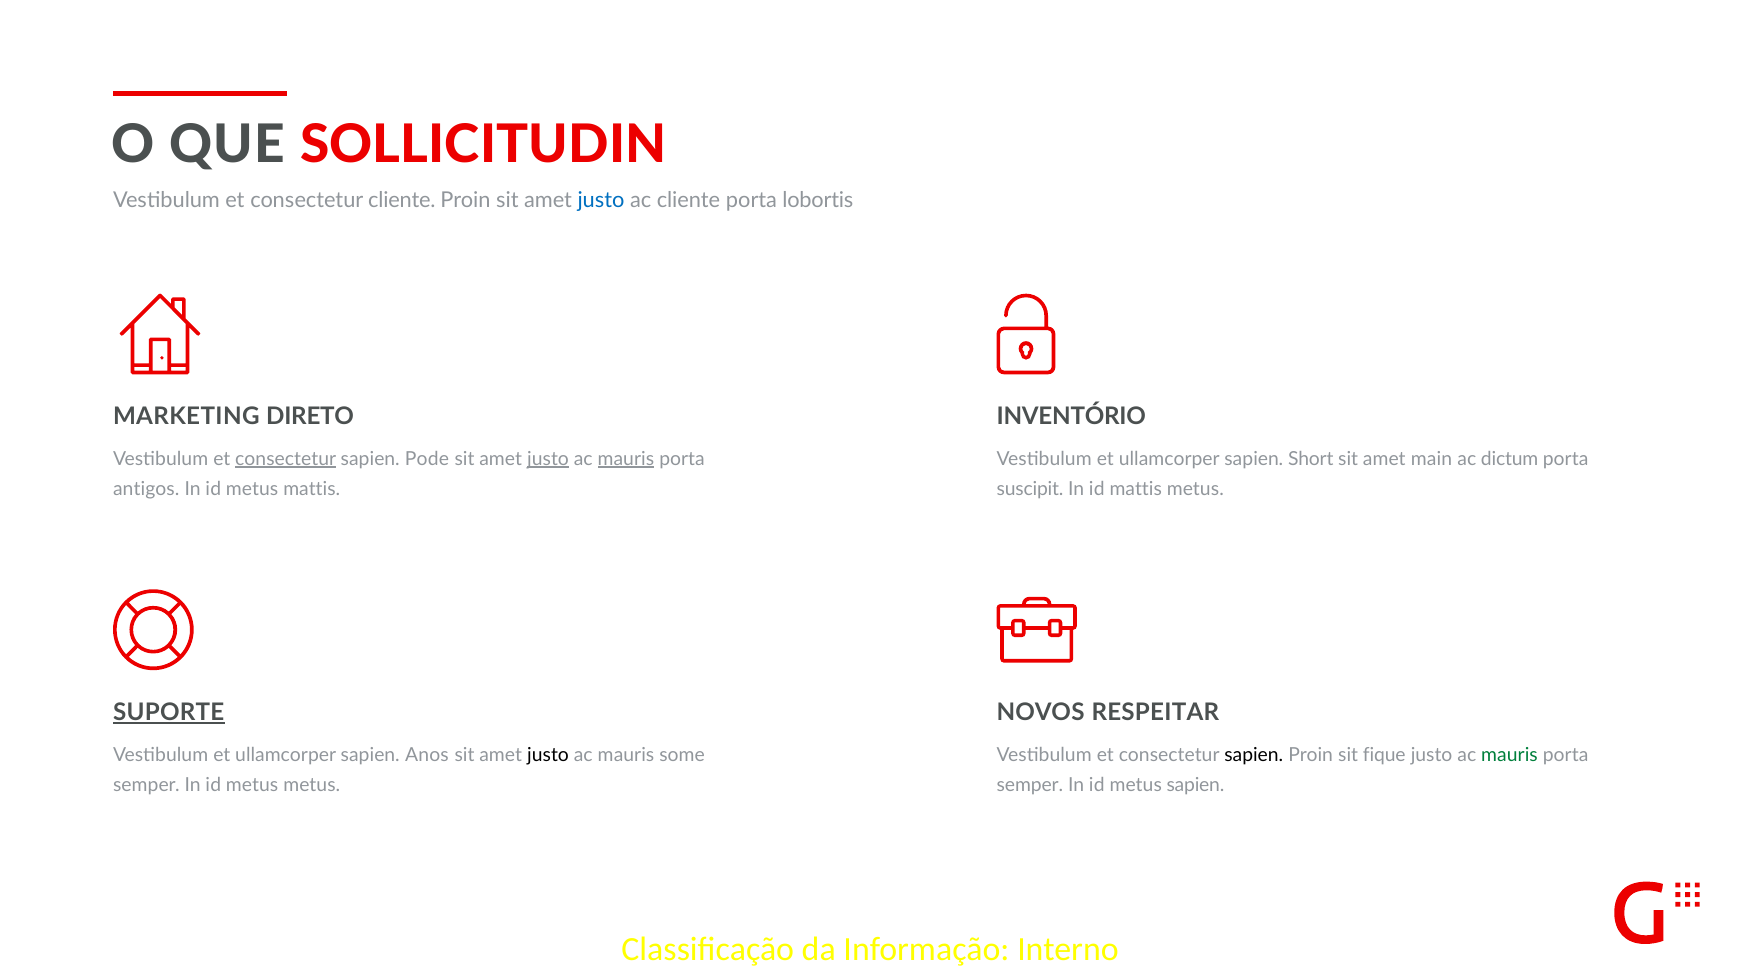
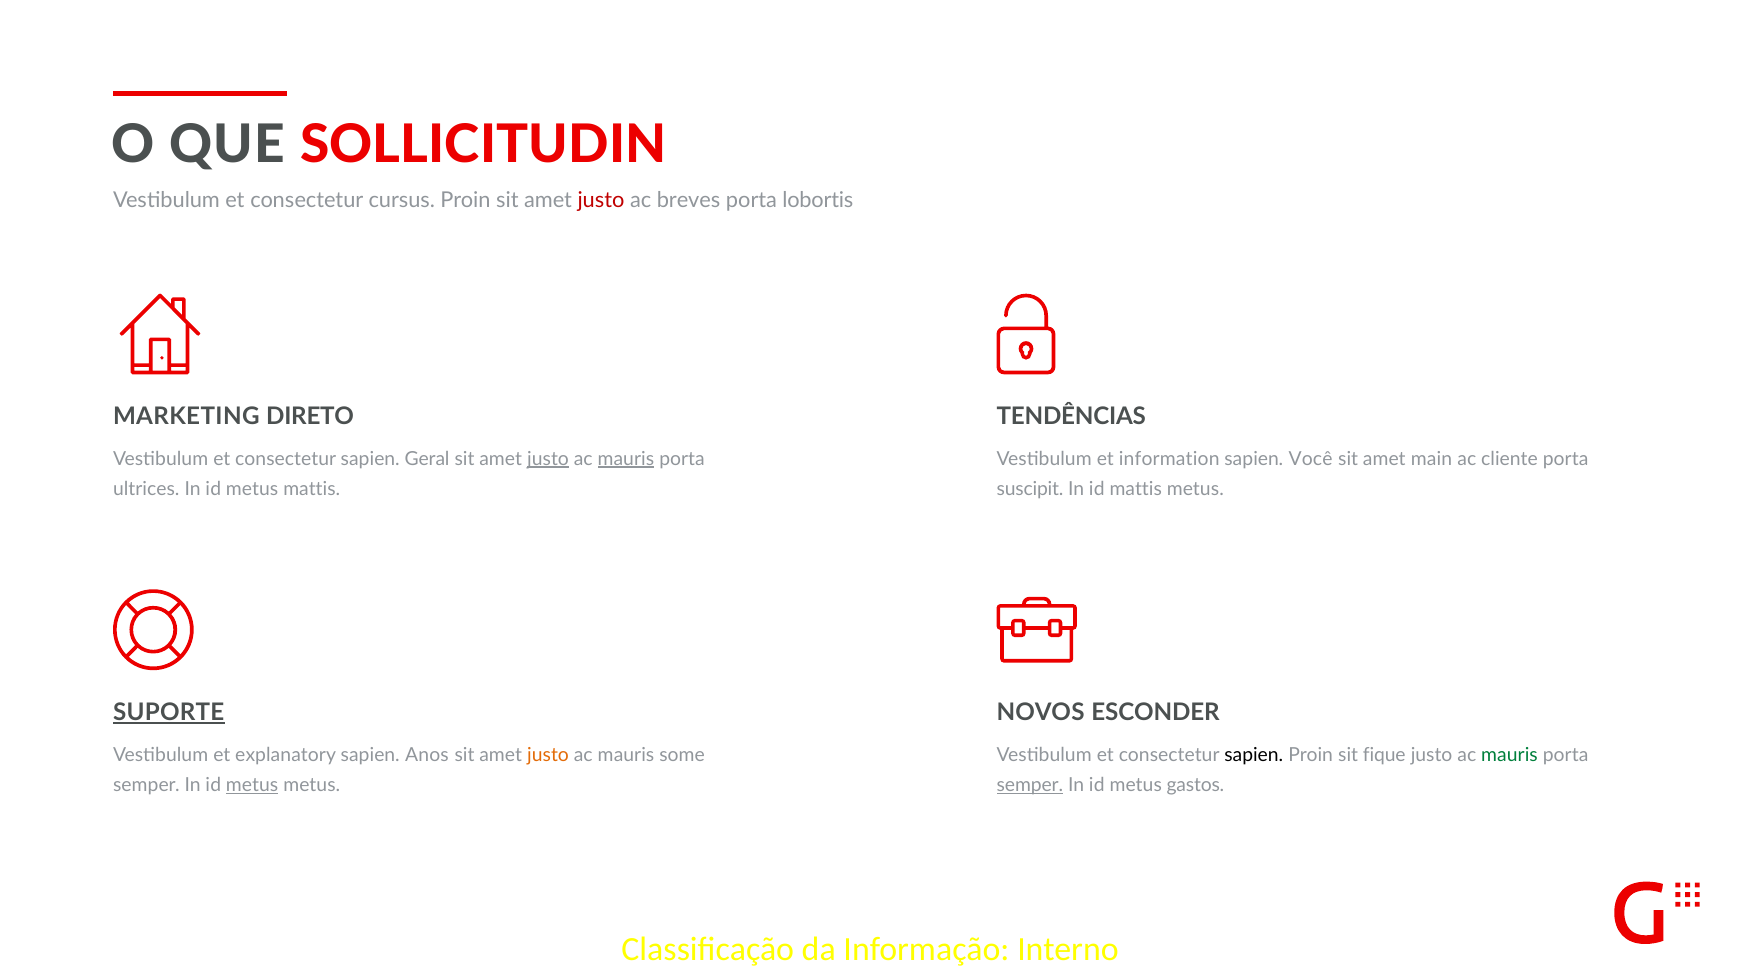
consectetur cliente: cliente -> cursus (402, 200)
justo colour: blue -> red (601, 200)
ac cliente: cliente -> breves (689, 200)
INVENTÓRIO: INVENTÓRIO -> TENDÊNCIAS (1071, 417)
consectetur underline: present -> none (286, 459)
Pode: Pode -> Geral (427, 459)
ullamcorper: ullamcorper -> information (1169, 459)
Short: Short -> Você (1311, 459)
dictum: dictum -> cliente (1510, 459)
antigos: antigos -> ultrices (146, 489)
RESPEITAR: RESPEITAR -> ESCONDER (1156, 713)
ullamcorper: ullamcorper -> explanatory (286, 755)
justo colour: black -> orange (548, 755)
metus underline: none -> present (252, 785)
semper underline: none -> present (1030, 785)
metus sapien: sapien -> gastos (1195, 785)
